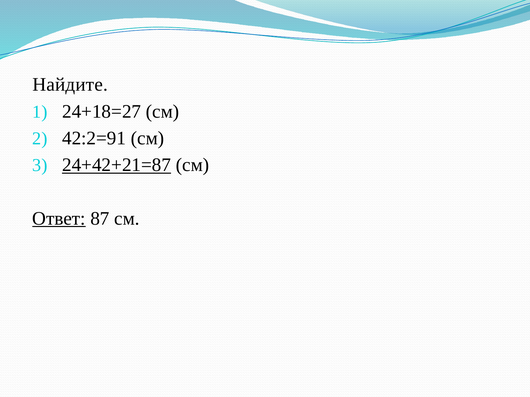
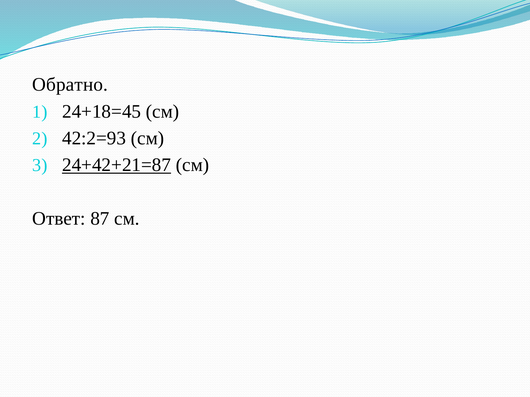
Найдите: Найдите -> Обратно (70, 85)
24+18=27: 24+18=27 -> 24+18=45 (102, 112)
42:2=91: 42:2=91 -> 42:2=93 (94, 138)
Ответ underline: present -> none (59, 219)
